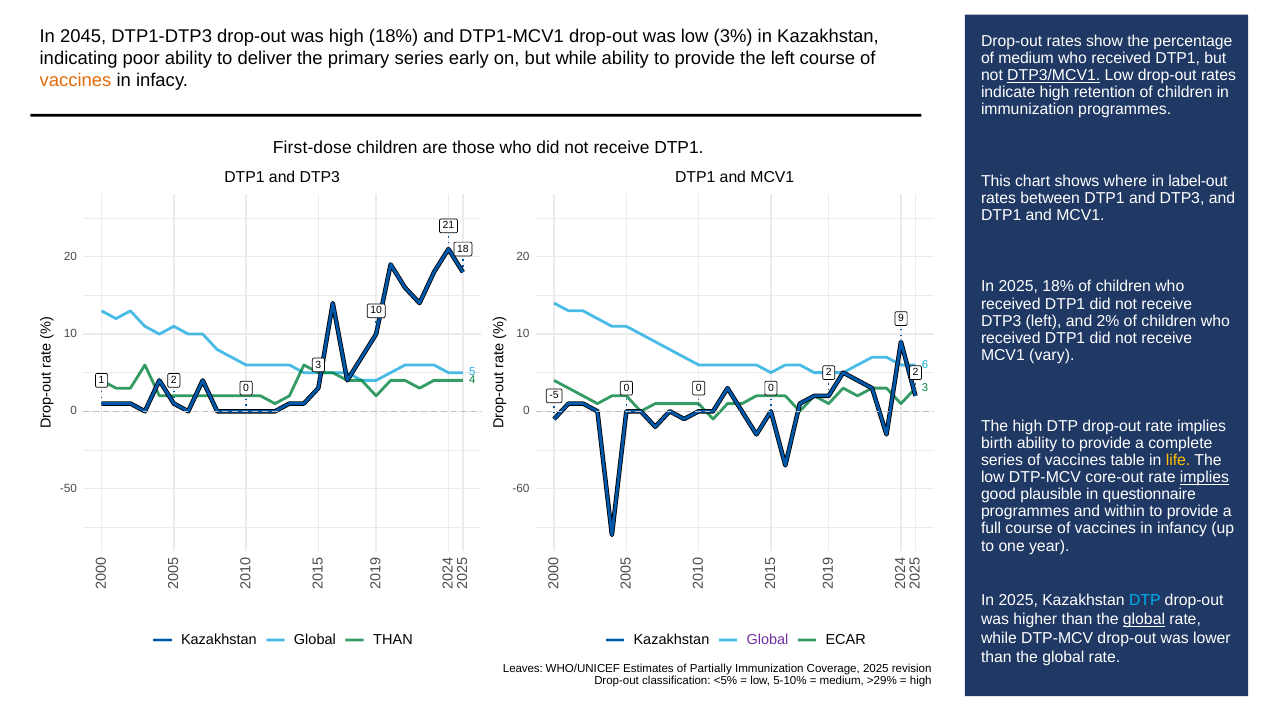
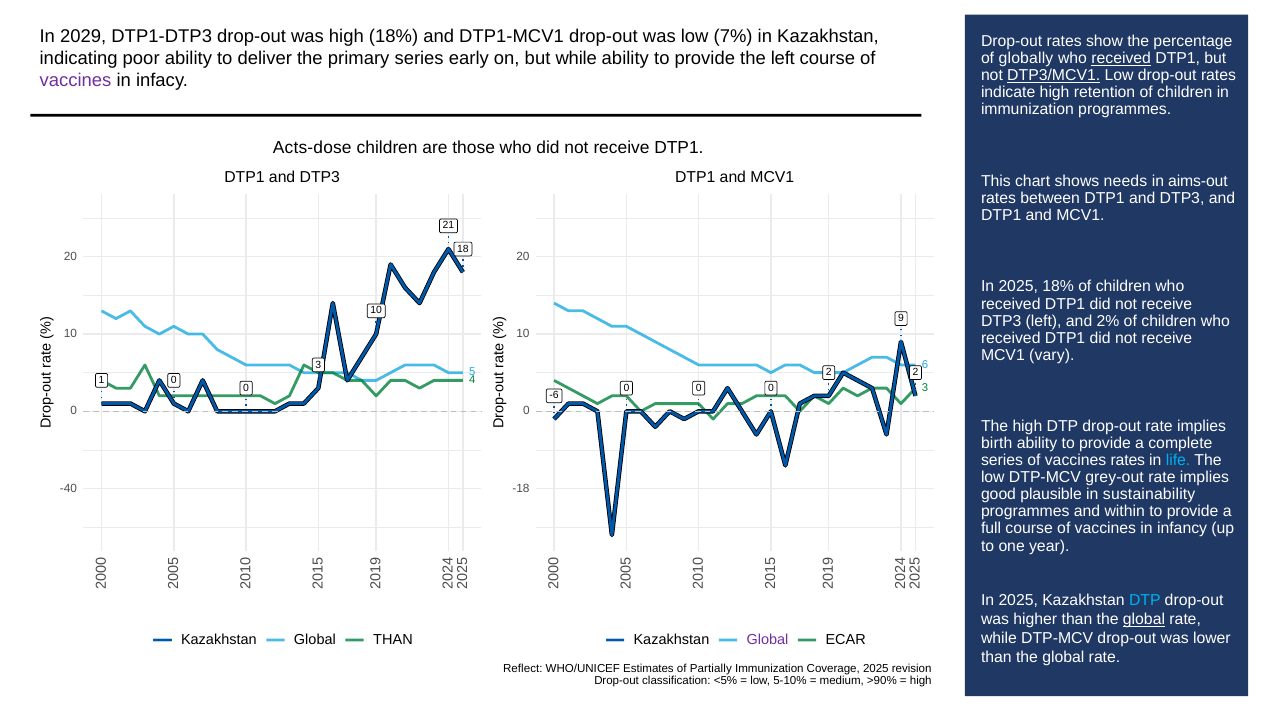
2045: 2045 -> 2029 (83, 36)
3%: 3% -> 7% (733, 36)
of medium: medium -> globally (1026, 59)
received underline: none -> present (1121, 59)
vaccines colour: orange -> purple (76, 80)
First-dose: First-dose -> Acts-dose (312, 147)
where: where -> needs (1125, 181)
label-out: label-out -> aims-out (1198, 181)
2: 2 -> 0 (174, 380)
-5: -5 -> -6 (554, 396)
vaccines table: table -> rates (1128, 461)
life colour: yellow -> light blue (1178, 461)
core-out: core-out -> grey-out (1115, 478)
implies underline: present -> none (1204, 478)
-50: -50 -> -40 (68, 488)
-60: -60 -> -18 (521, 488)
questionnaire: questionnaire -> sustainability (1149, 495)
Leaves: Leaves -> Reflect (523, 668)
>29%: >29% -> >90% (882, 681)
